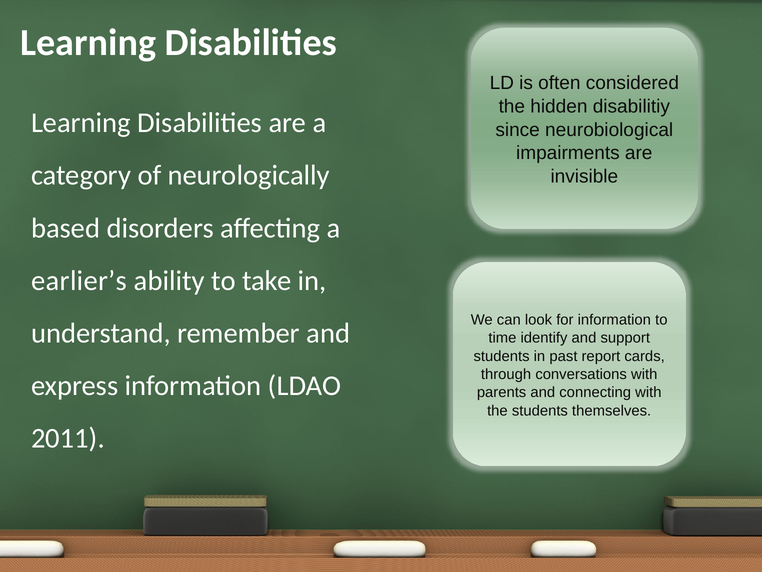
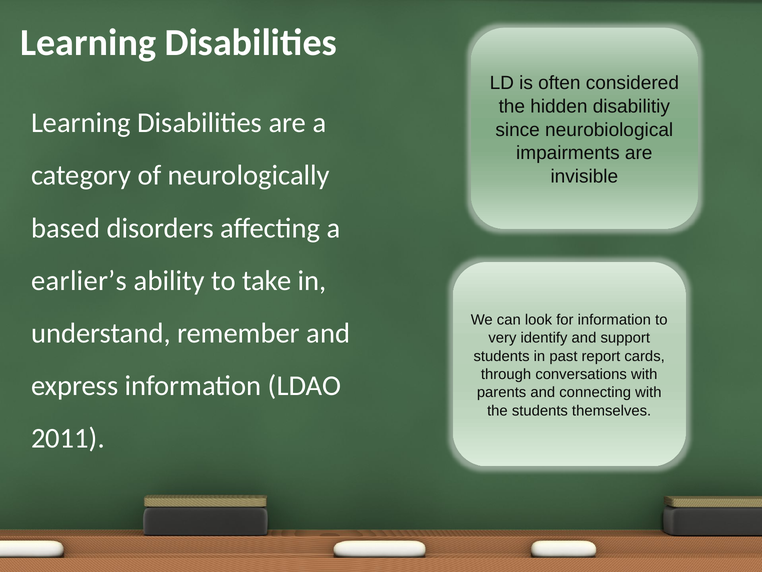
time: time -> very (502, 338)
